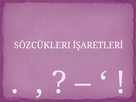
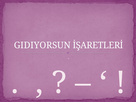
SÖZCÜKLERI: SÖZCÜKLERI -> GIDIYORSUN (42, 45)
